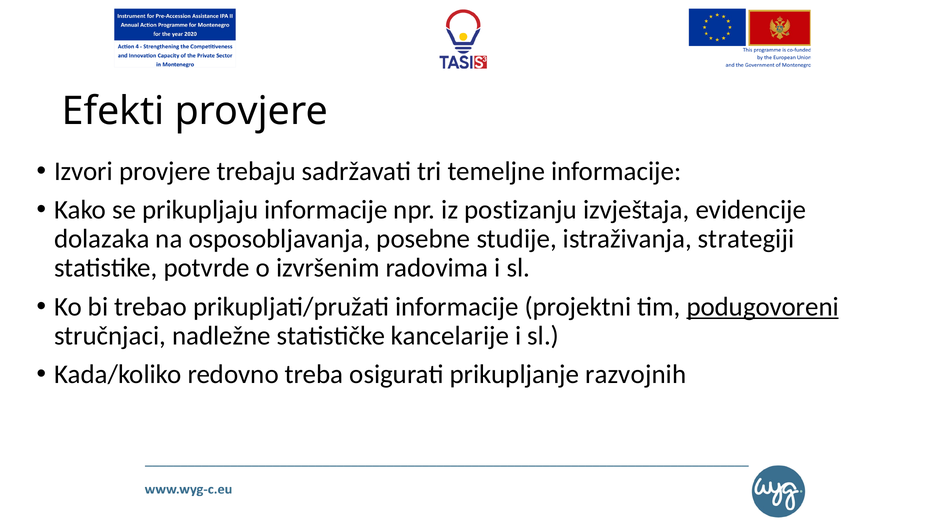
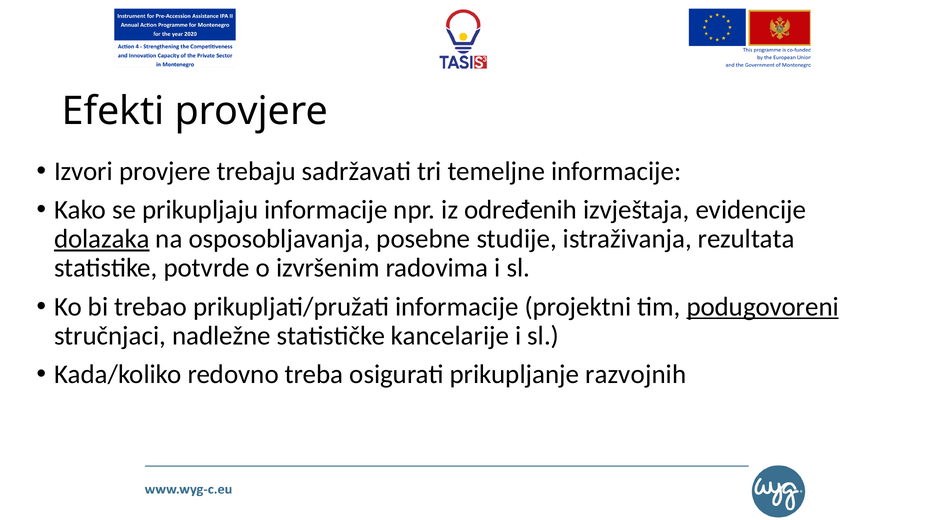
postizanju: postizanju -> određenih (521, 210)
dolazaka underline: none -> present (102, 239)
strategiji: strategiji -> rezultata (746, 239)
